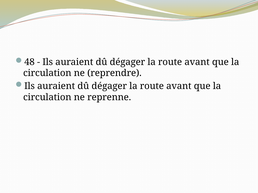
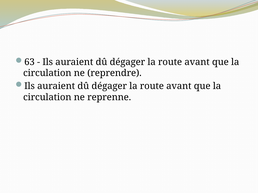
48: 48 -> 63 (29, 62)
